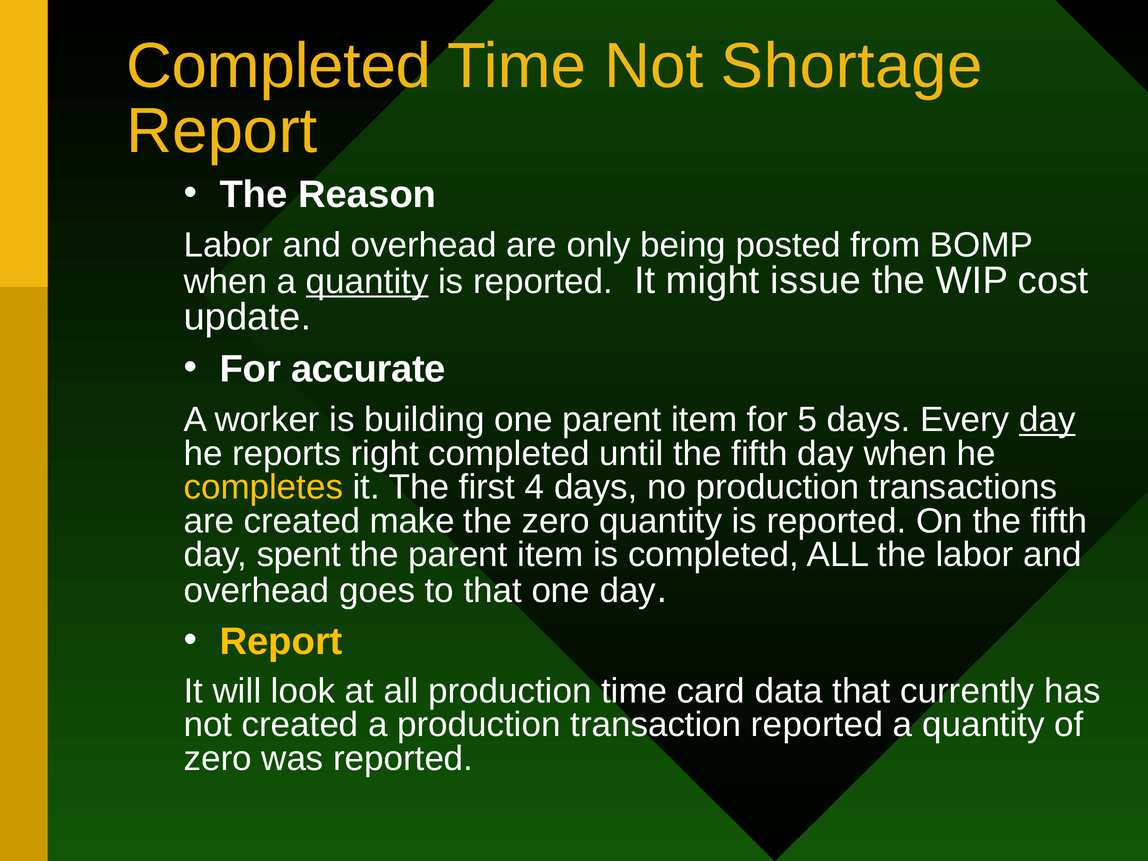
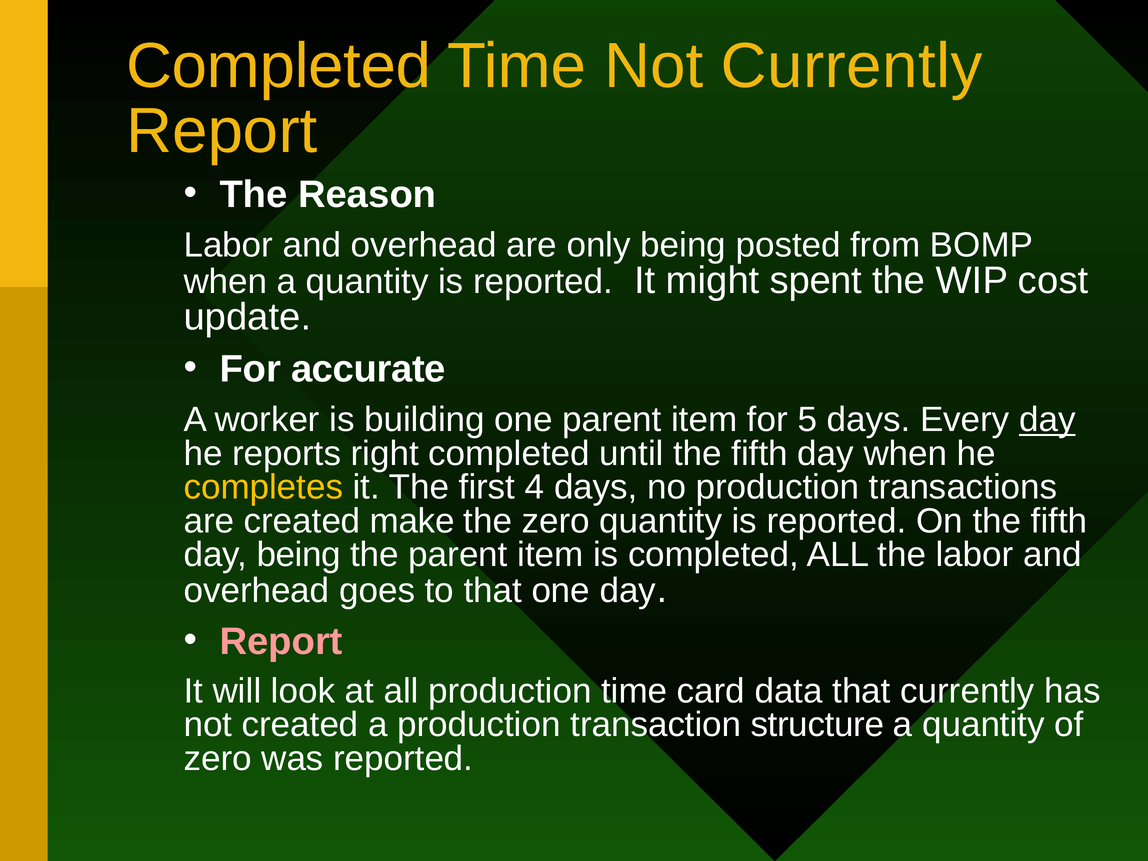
Not Shortage: Shortage -> Currently (852, 66)
quantity underline: present -> none (367, 281)
issue: issue -> spent (816, 280)
day spent: spent -> being (299, 555)
Report colour: yellow -> pink (281, 642)
transaction reported: reported -> structure (817, 725)
